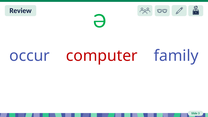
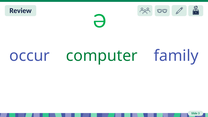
computer colour: red -> green (102, 56)
